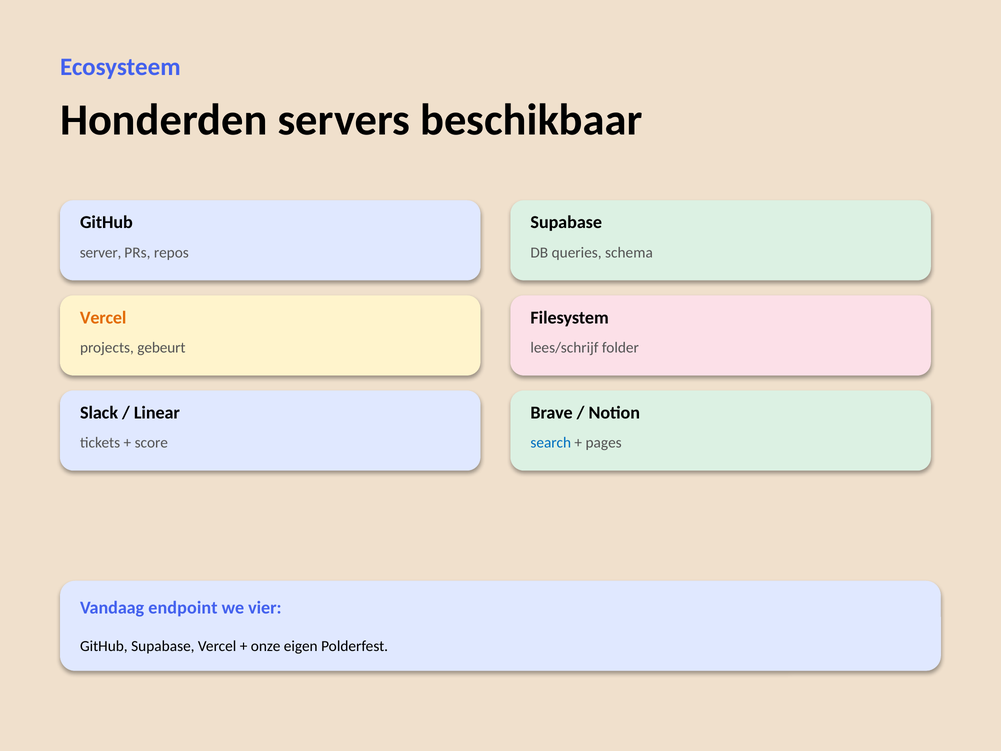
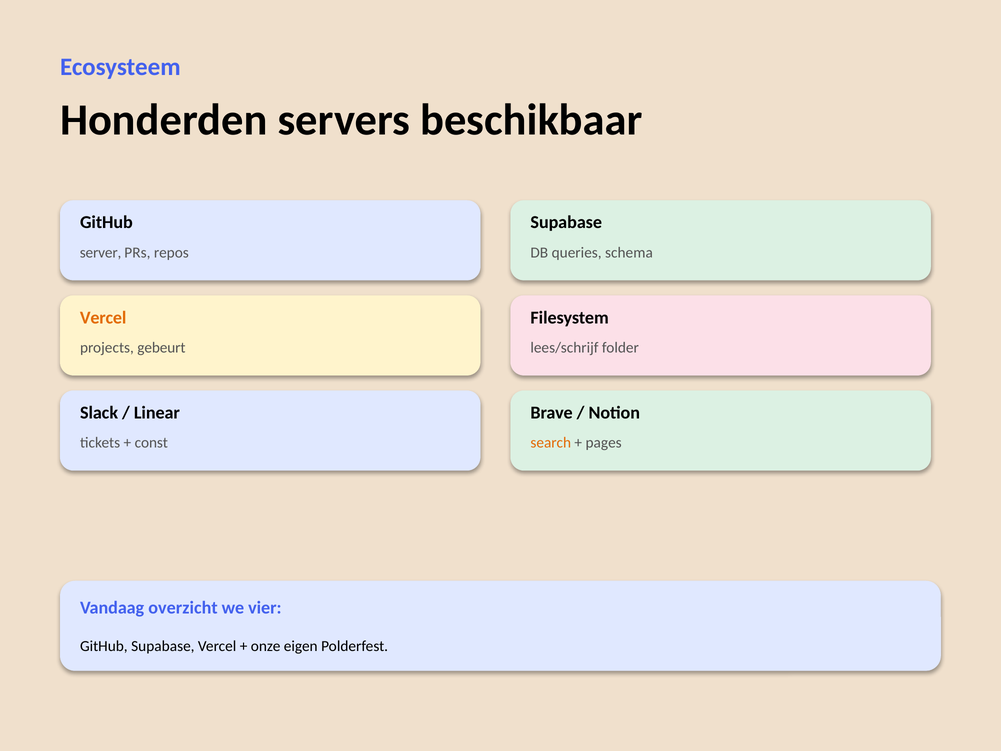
score: score -> const (151, 443)
search colour: blue -> orange (551, 443)
endpoint: endpoint -> overzicht (183, 608)
